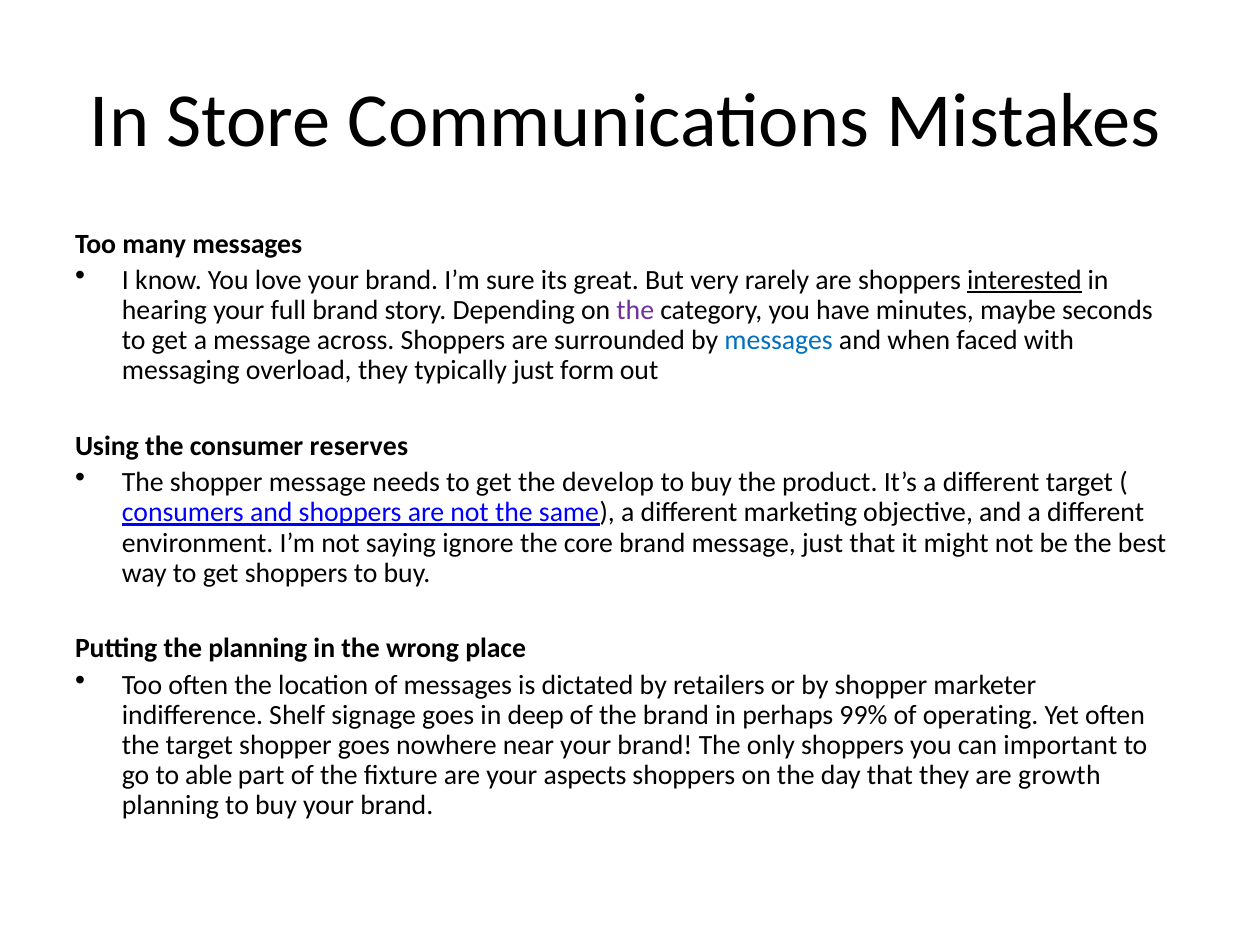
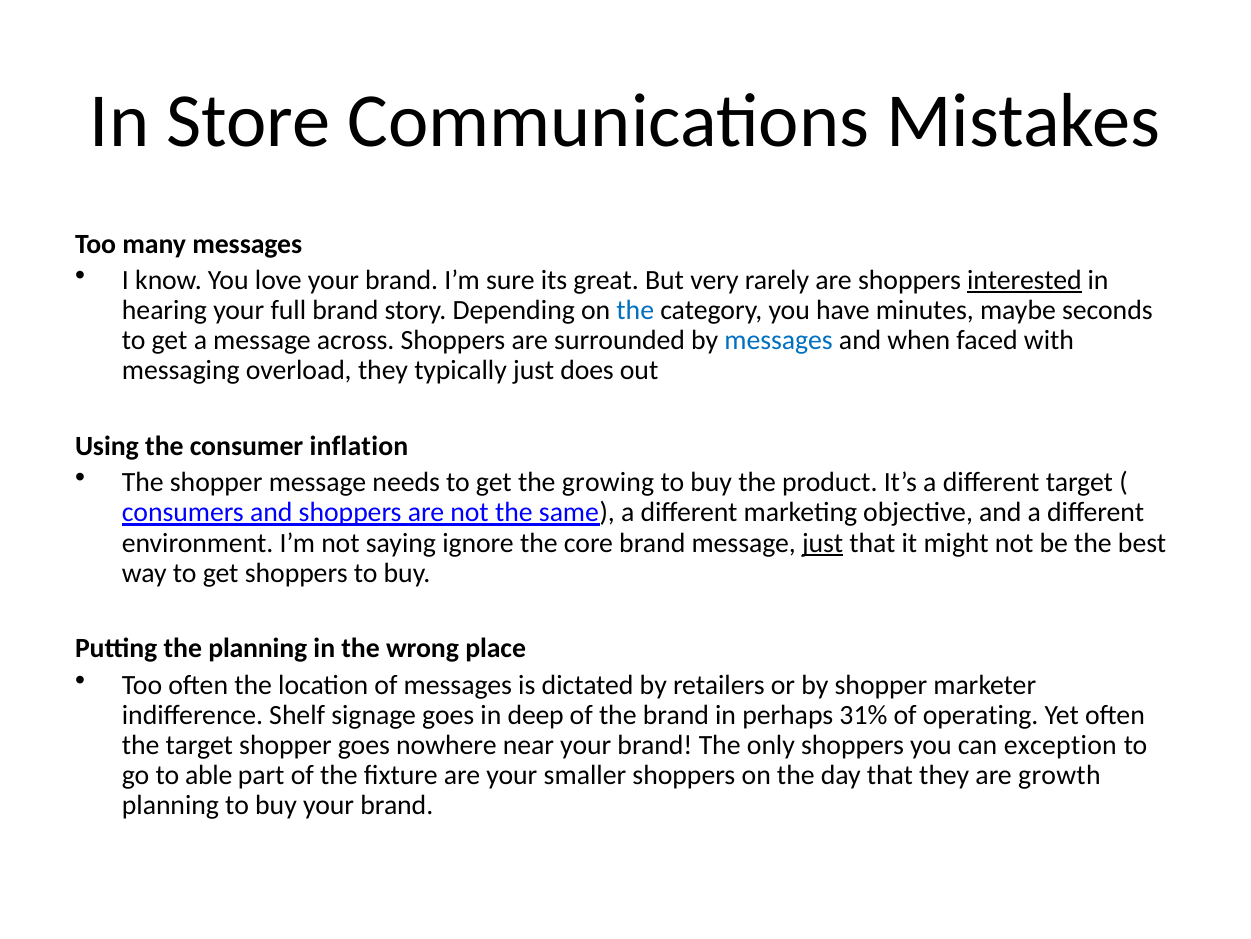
the colour: purple -> blue (635, 310)
form: form -> does (587, 370)
reserves: reserves -> inflation (359, 446)
develop: develop -> growing (608, 482)
just underline: none -> present (823, 543)
99%: 99% -> 31% (863, 714)
important: important -> exception (1060, 744)
aspects: aspects -> smaller (585, 774)
